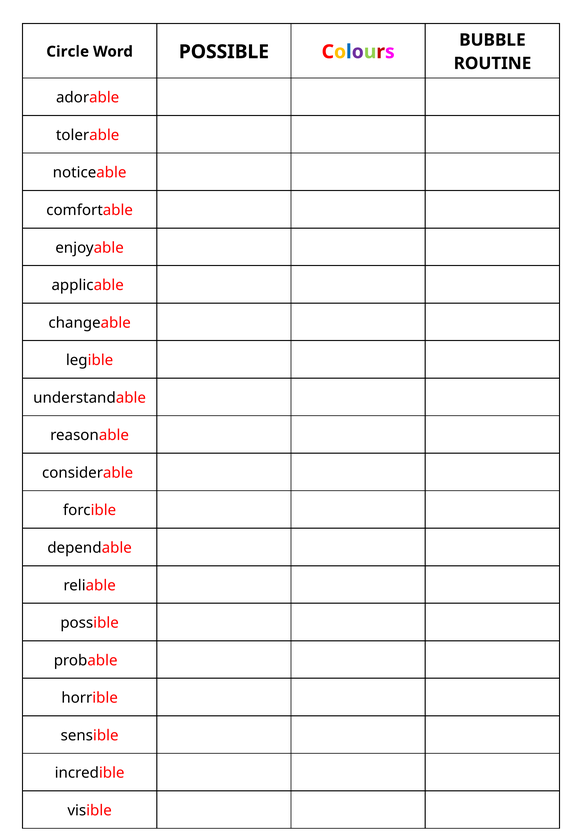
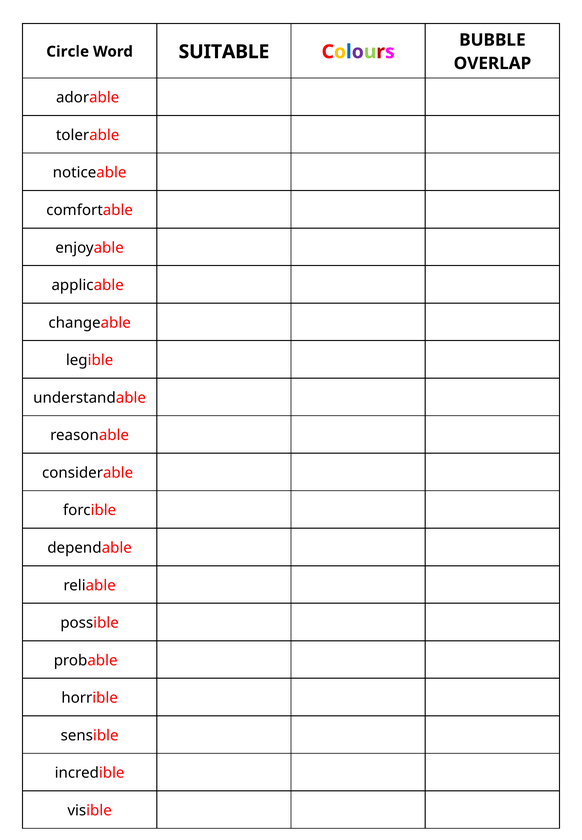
Word POSSIBLE: POSSIBLE -> SUITABLE (224, 52)
ROUTINE: ROUTINE -> OVERLAP (492, 63)
